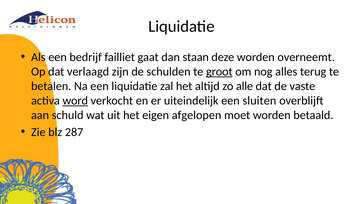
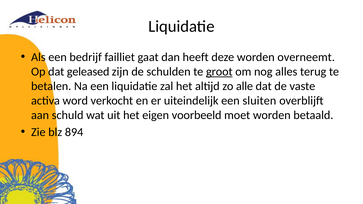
staan: staan -> heeft (196, 57)
verlaagd: verlaagd -> geleased (88, 72)
word underline: present -> none (75, 101)
afgelopen: afgelopen -> voorbeeld (197, 115)
287: 287 -> 894 (74, 132)
